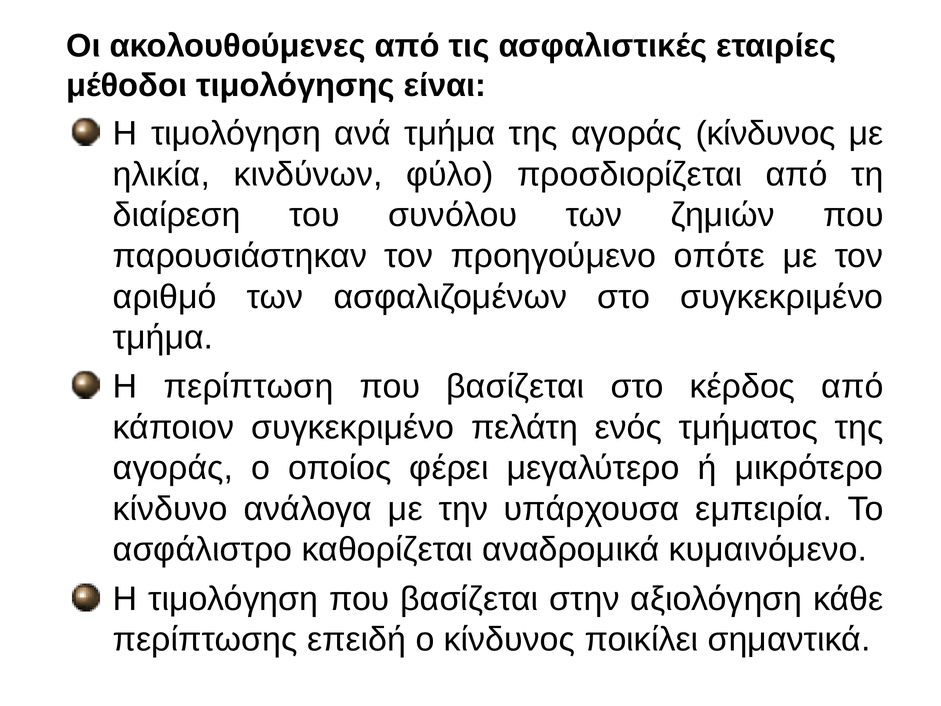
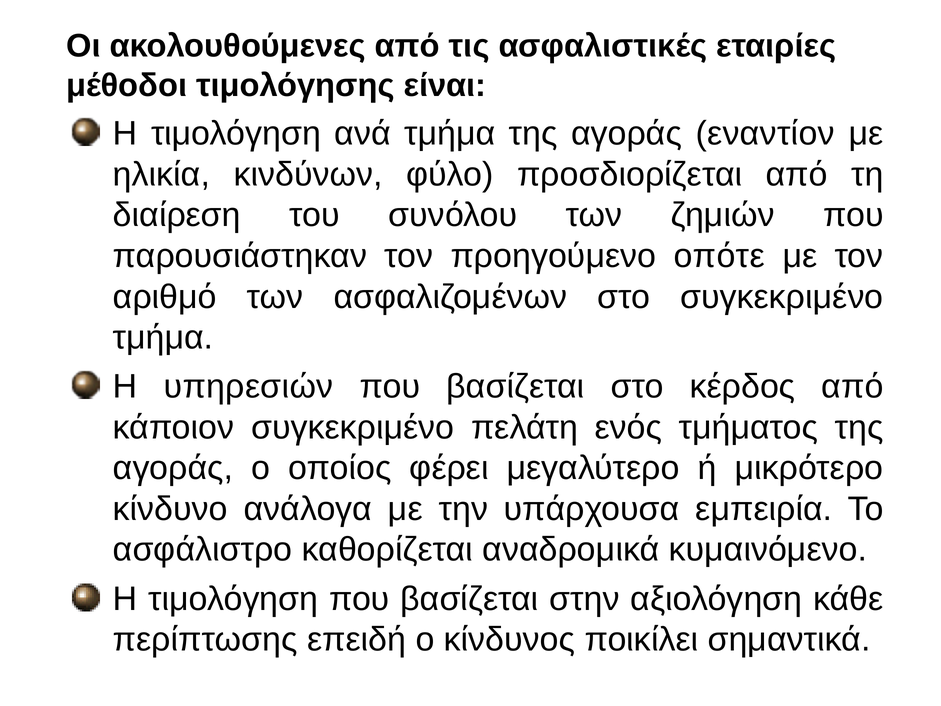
αγοράς κίνδυνος: κίνδυνος -> εναντίον (765, 134)
περίπτωση: περίπτωση -> υπηρεσιών (248, 387)
